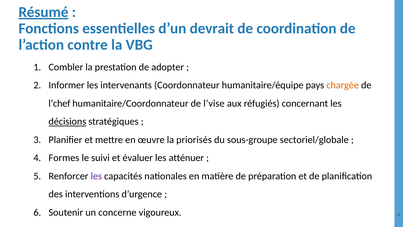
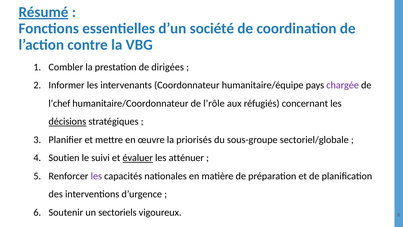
devrait: devrait -> société (212, 28)
adopter: adopter -> dirigées (168, 67)
chargée colour: orange -> purple (343, 85)
l’vise: l’vise -> l’rôle (214, 103)
Formes: Formes -> Soutien (64, 158)
évaluer underline: none -> present (138, 158)
concerne: concerne -> sectoriels (117, 212)
